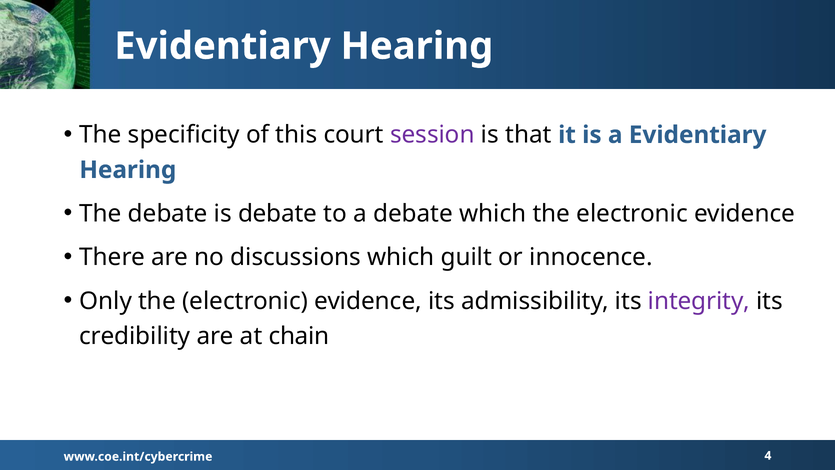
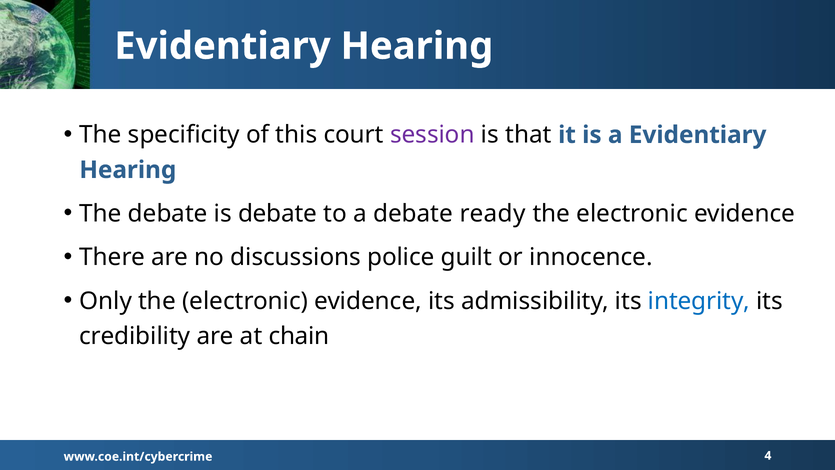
debate which: which -> ready (493, 214)
discussions which: which -> police (401, 257)
integrity colour: purple -> blue (699, 301)
